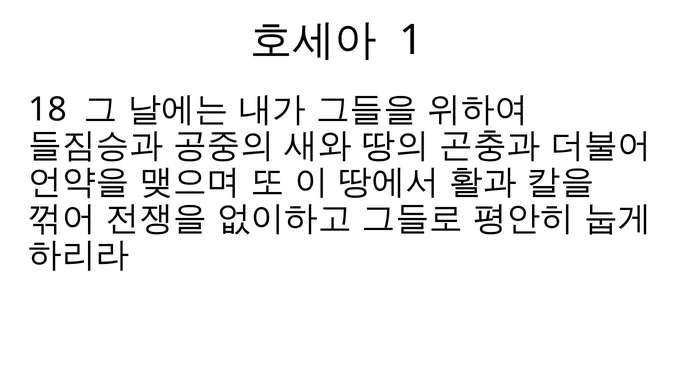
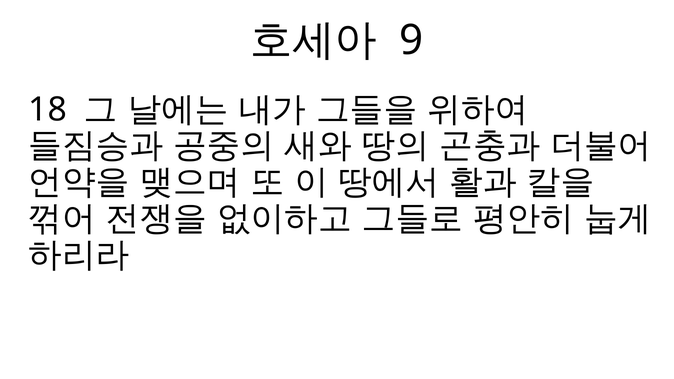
1: 1 -> 9 (412, 41)
